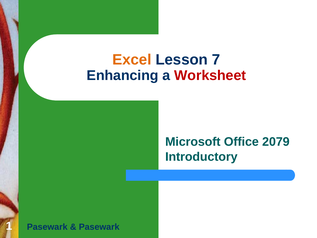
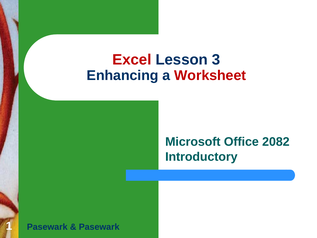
Excel colour: orange -> red (132, 60)
7: 7 -> 3 (216, 60)
2079: 2079 -> 2082 (276, 142)
